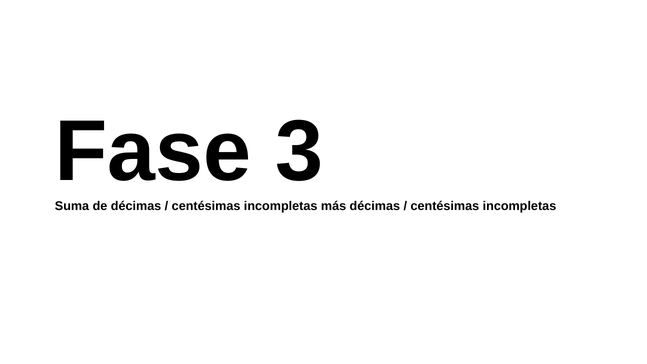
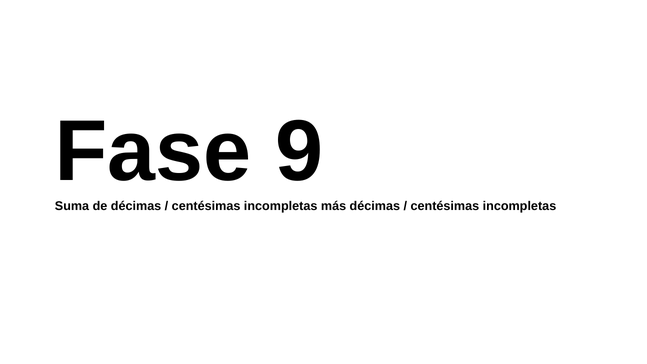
3: 3 -> 9 (299, 152)
